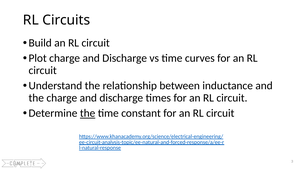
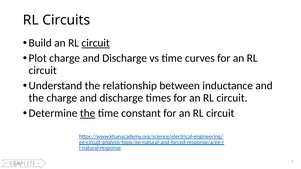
circuit underline: none -> present (96, 43)
